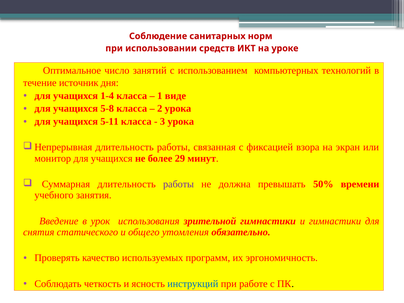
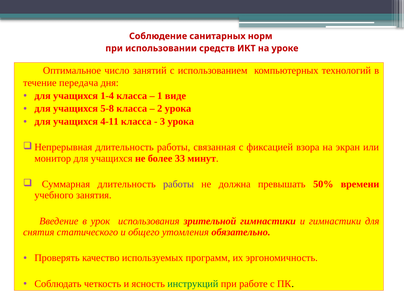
источник: источник -> передача (79, 83)
5-11: 5-11 -> 4-11 (110, 121)
29: 29 -> 33 (180, 158)
инструкций colour: blue -> green (193, 284)
